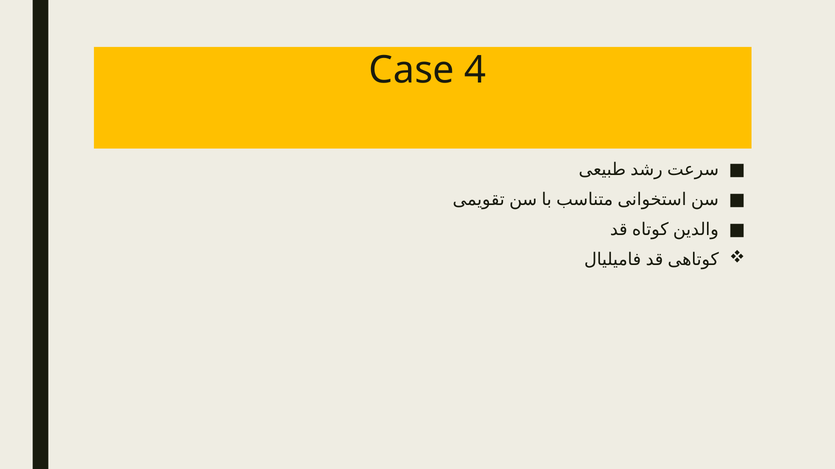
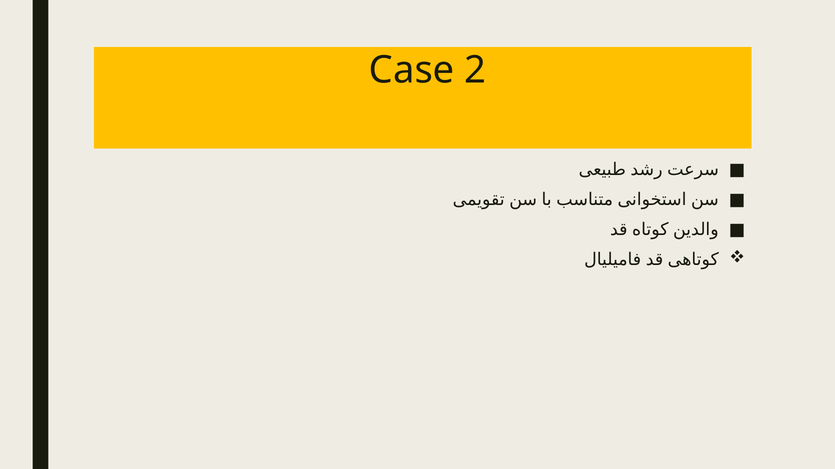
4: 4 -> 2 (475, 70)
